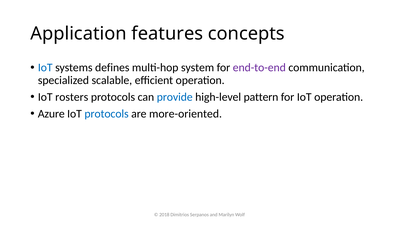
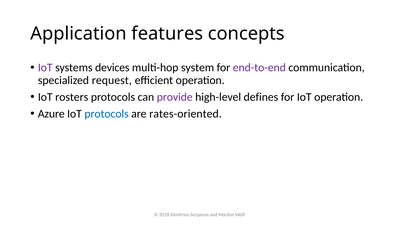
IoT colour: blue -> purple (45, 67)
defines: defines -> devices (112, 67)
scalable: scalable -> request (112, 80)
provide colour: blue -> purple (175, 97)
pattern: pattern -> defines (261, 97)
more-oriented: more-oriented -> rates-oriented (186, 113)
